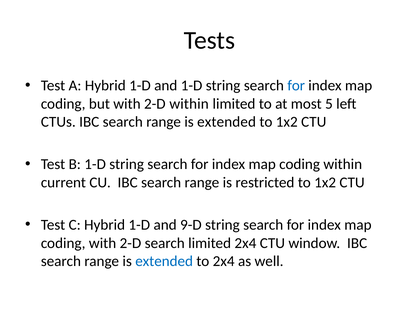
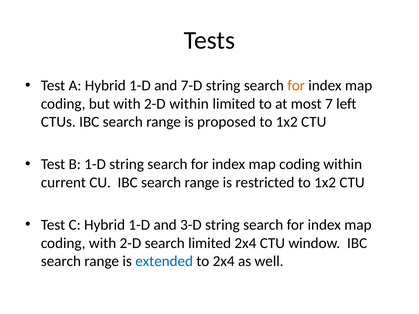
and 1-D: 1-D -> 7-D (192, 86)
for colour: blue -> orange (296, 86)
5: 5 -> 7 (329, 104)
extended: extended -> proposed (227, 122)
9-D: 9-D -> 3-D (191, 225)
